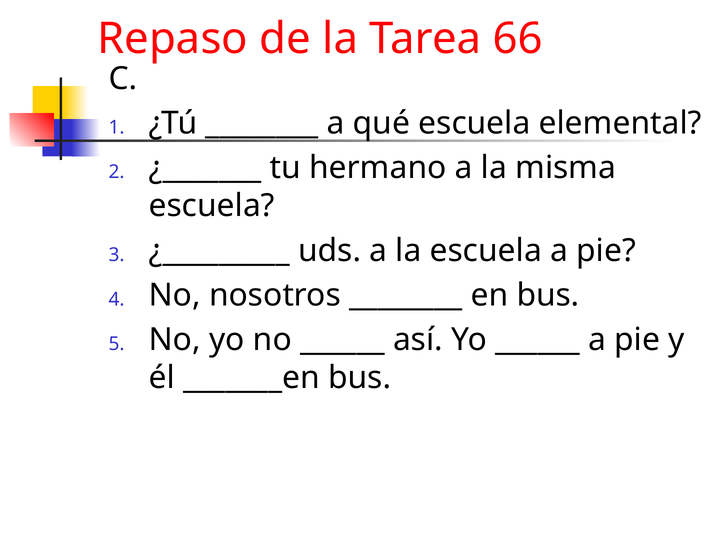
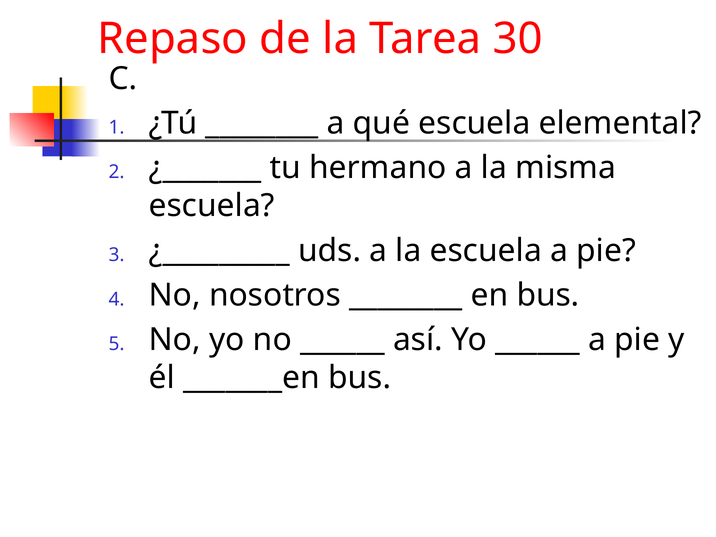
66: 66 -> 30 (518, 39)
